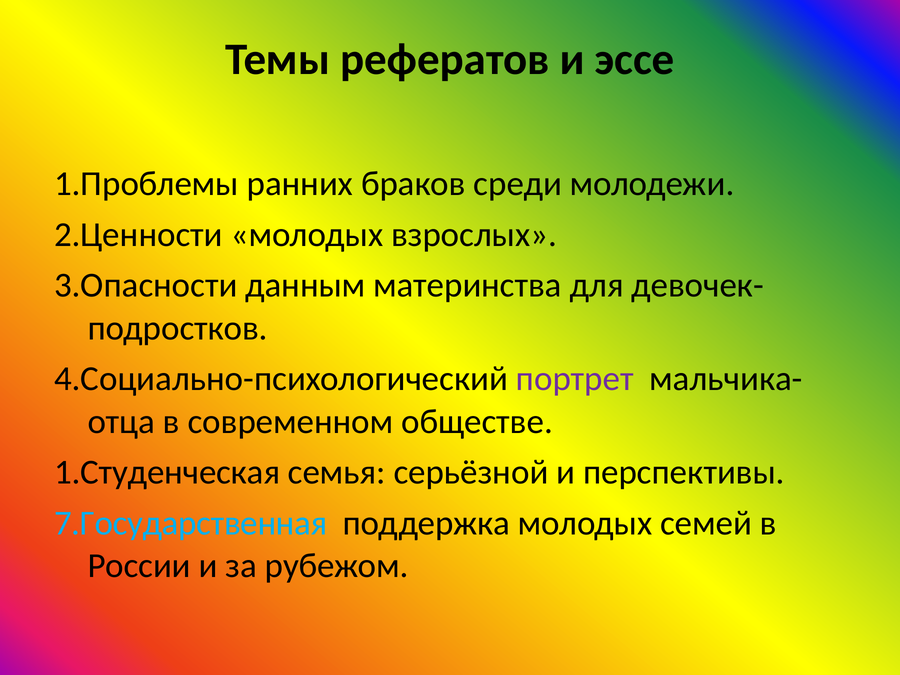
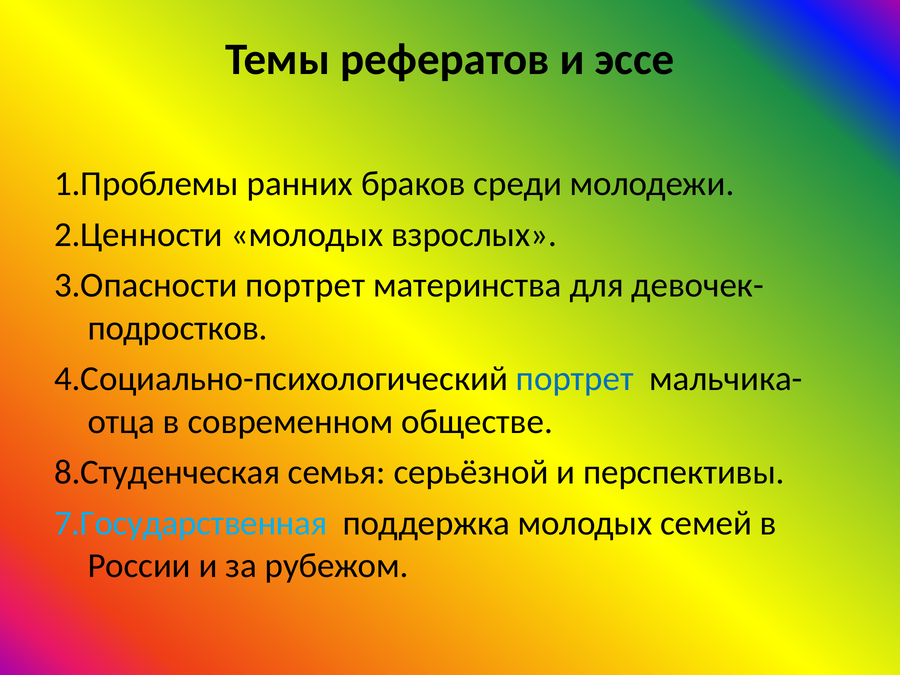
3.Опасности данным: данным -> портрет (305, 285)
портрет colour: purple -> blue (575, 379)
1.Студенческая: 1.Студенческая -> 8.Студенческая (167, 472)
